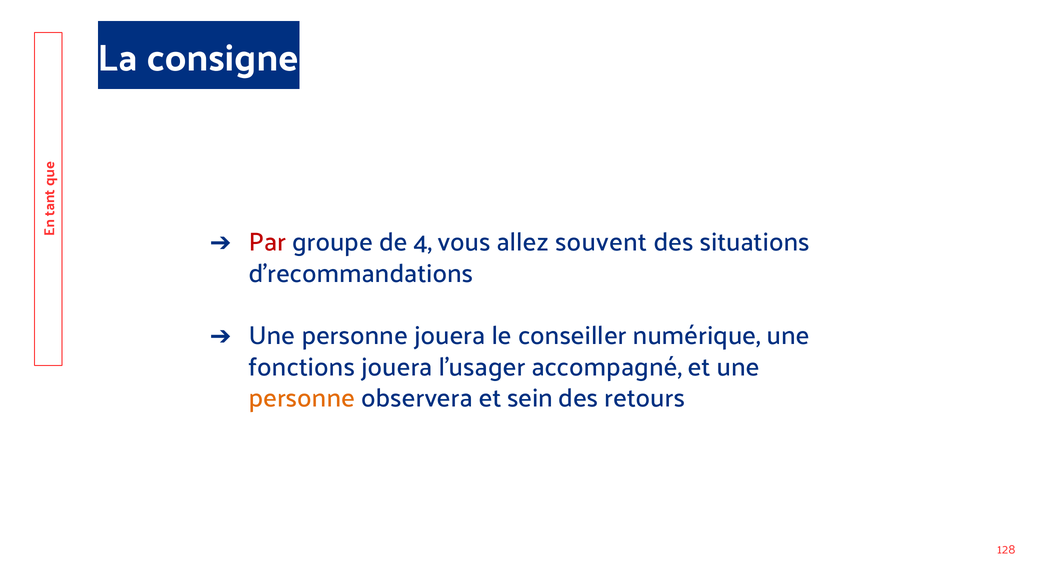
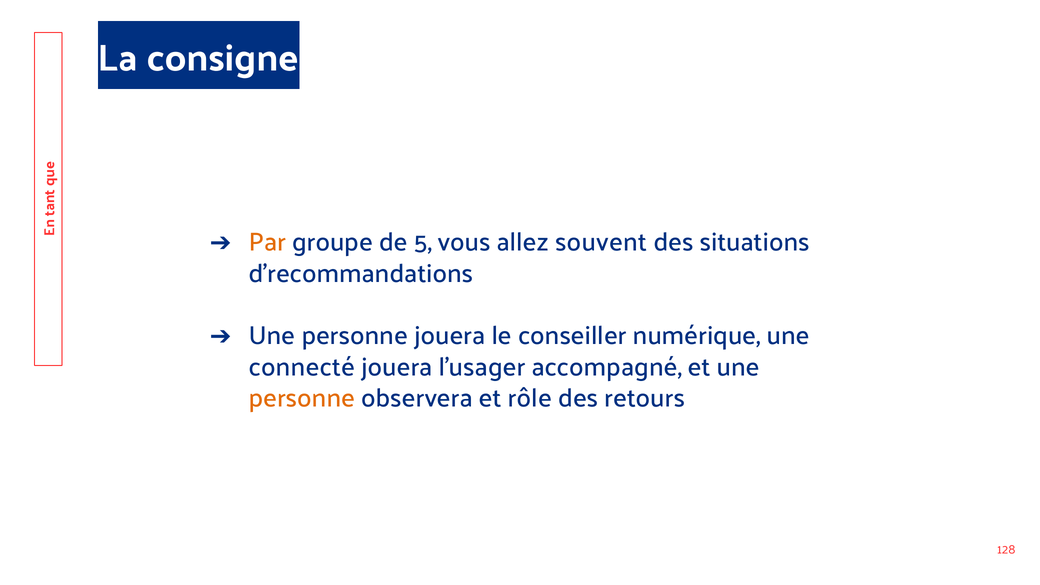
Par colour: red -> orange (267, 242)
4: 4 -> 5 (423, 242)
fonctions: fonctions -> connecté (302, 367)
sein: sein -> rôle (530, 398)
